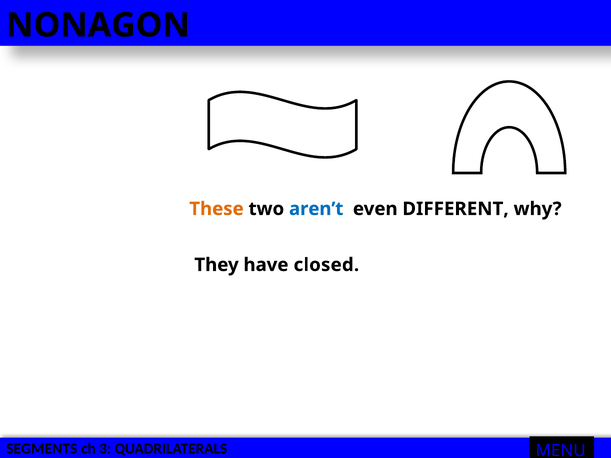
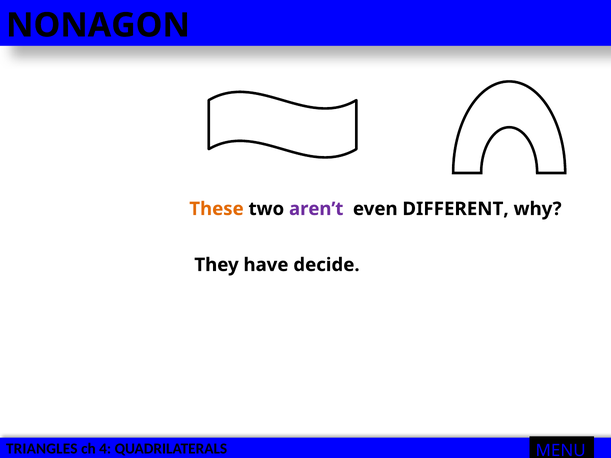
aren’t colour: blue -> purple (316, 209)
closed: closed -> decide (326, 265)
SEGMENTS: SEGMENTS -> TRIANGLES (42, 449)
3: 3 -> 4 (105, 449)
